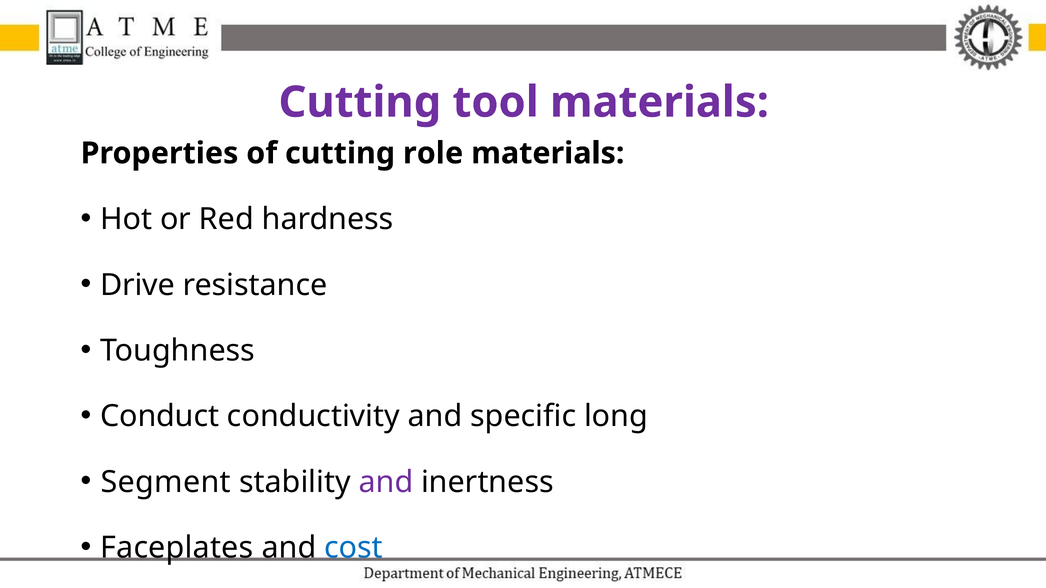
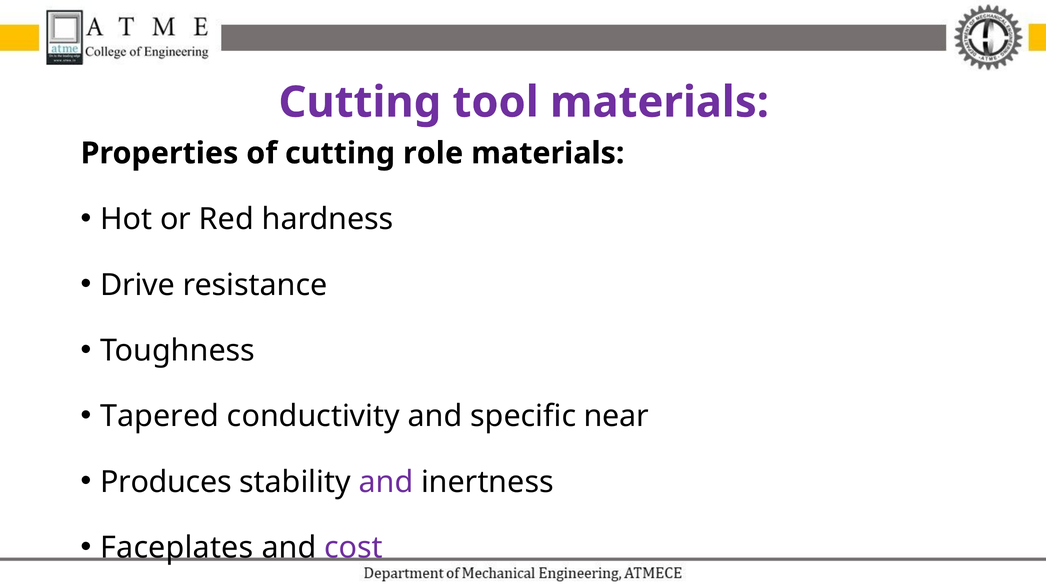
Conduct: Conduct -> Tapered (160, 417)
long: long -> near (616, 417)
Segment: Segment -> Produces (166, 482)
cost colour: blue -> purple (354, 548)
